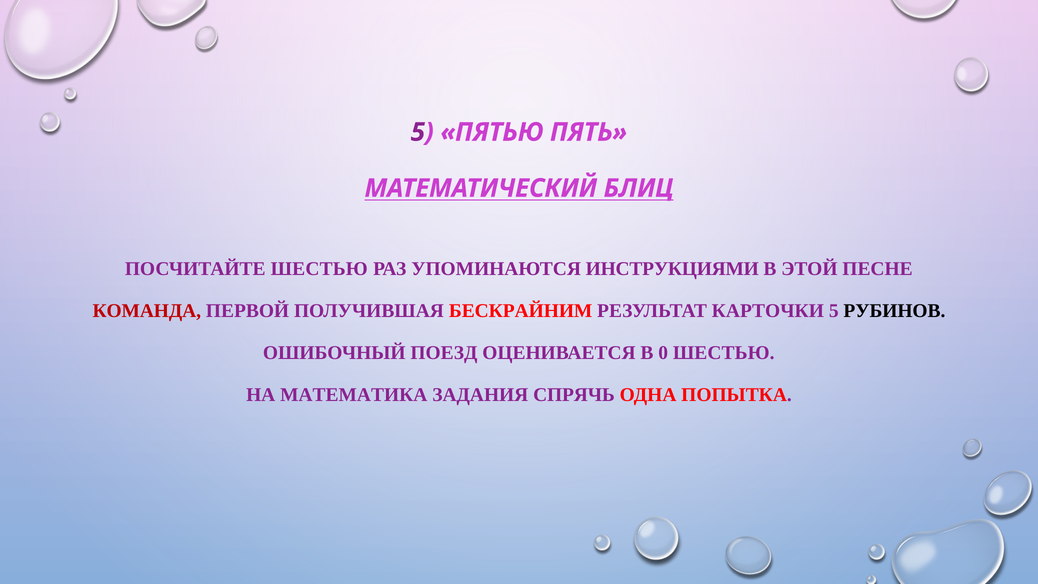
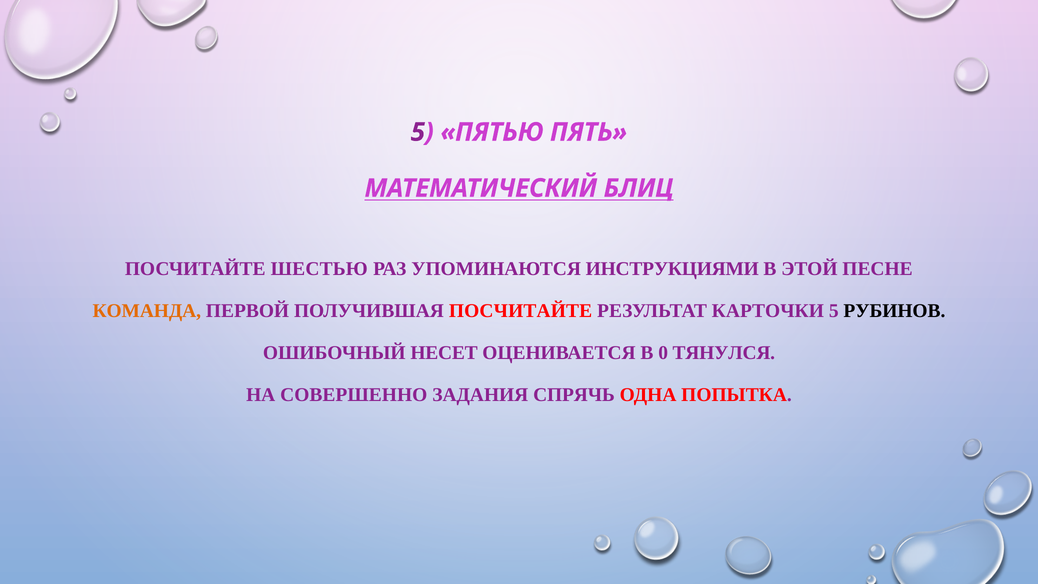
КОМАНДА colour: red -> orange (147, 311)
ПОЛУЧИВШАЯ БЕСКРАЙНИМ: БЕСКРАЙНИМ -> ПОСЧИТАЙТЕ (521, 311)
ПОЕЗД: ПОЕЗД -> НЕСЕТ (444, 353)
0 ШЕСТЬЮ: ШЕСТЬЮ -> ТЯНУЛСЯ (724, 353)
МАТЕМАТИКА: МАТЕМАТИКА -> СОВЕРШЕННО (354, 395)
